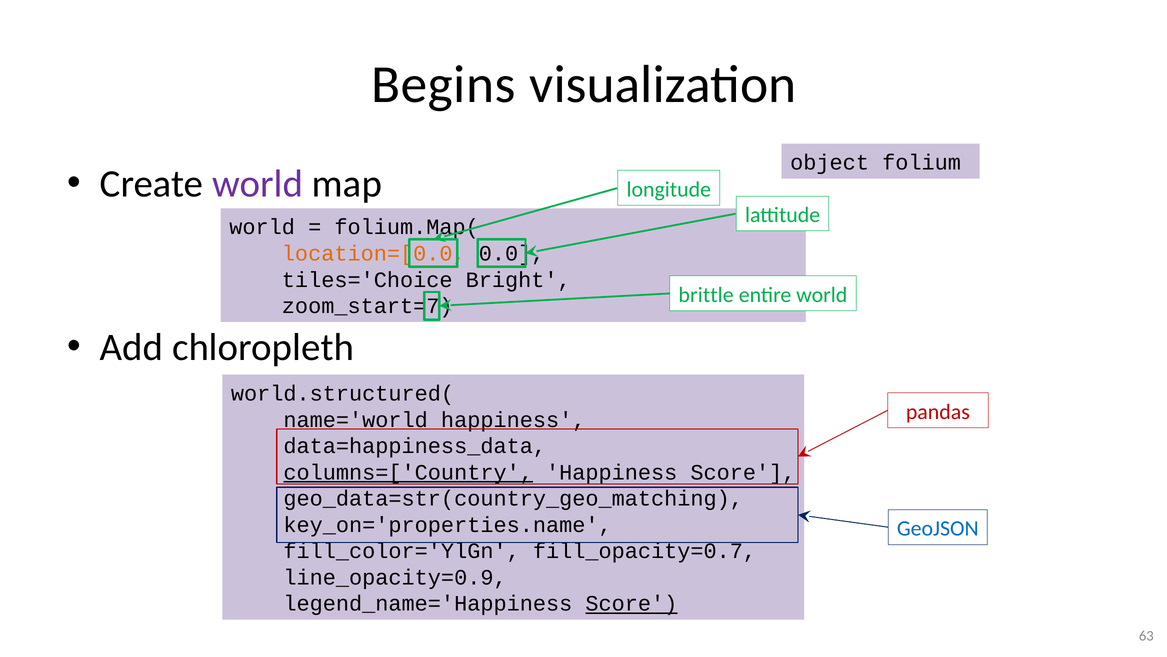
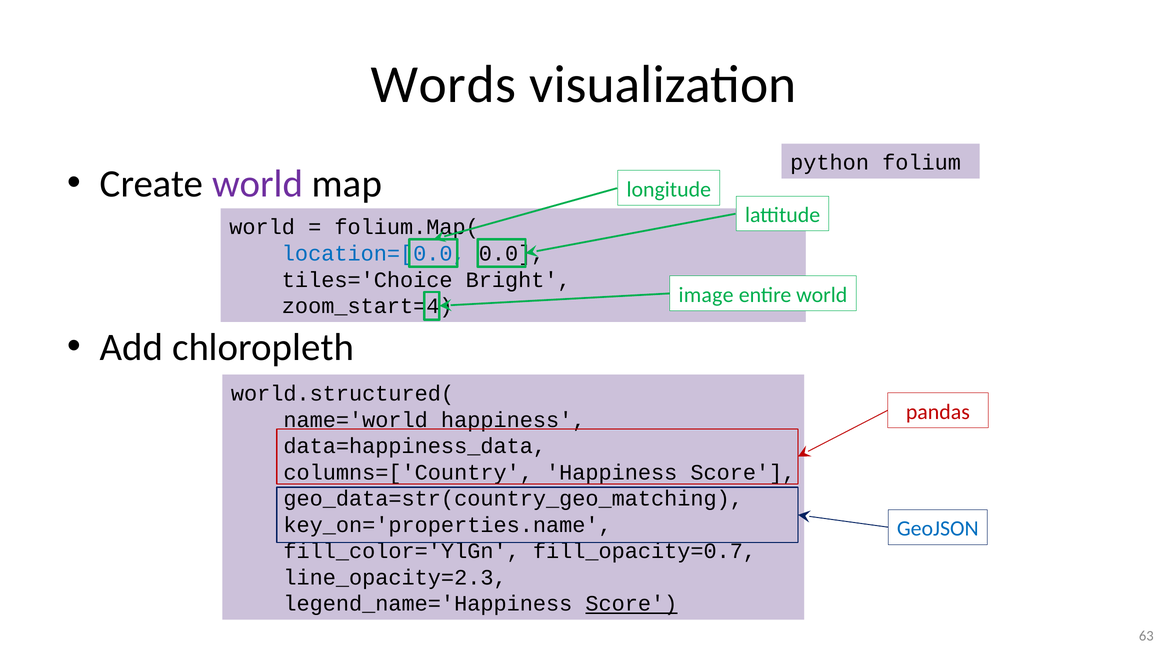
Begins: Begins -> Words (443, 85)
object: object -> python (830, 163)
location=[0.0 colour: orange -> blue (374, 253)
brittle: brittle -> image (706, 295)
zoom_start=7: zoom_start=7 -> zoom_start=4 (367, 306)
columns=['Country underline: present -> none (408, 472)
line_opacity=0.9: line_opacity=0.9 -> line_opacity=2.3 (395, 577)
